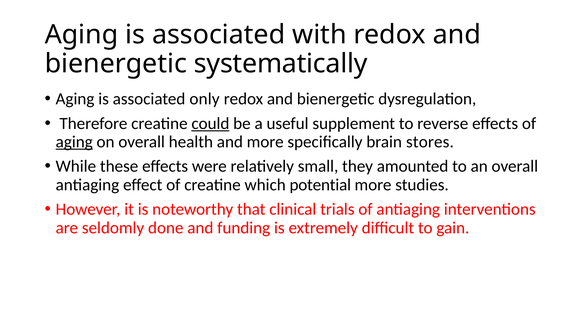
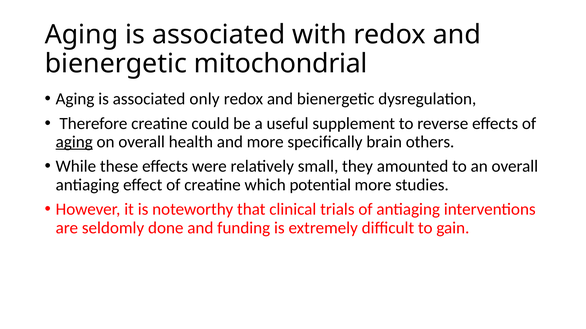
systematically: systematically -> mitochondrial (281, 64)
could underline: present -> none (210, 124)
stores: stores -> others (430, 142)
